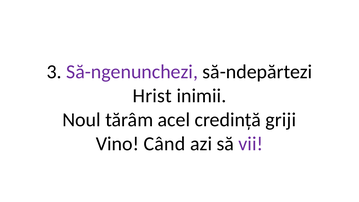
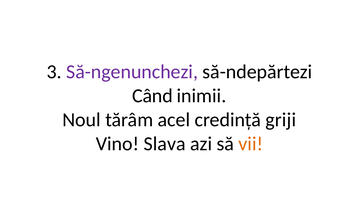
Hrist: Hrist -> Când (152, 96)
Când: Când -> Slava (165, 144)
vii colour: purple -> orange (251, 144)
